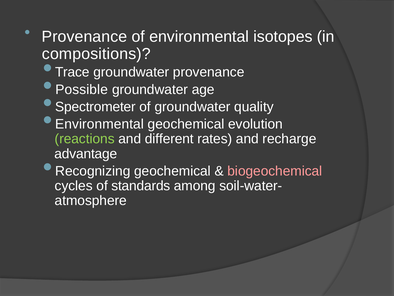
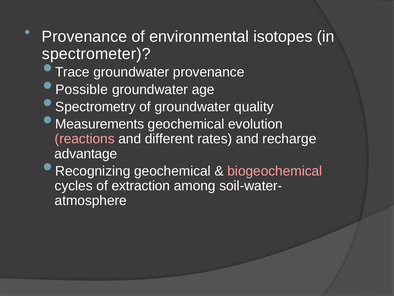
compositions: compositions -> spectrometer (96, 54)
Spectrometer: Spectrometer -> Spectrometry (95, 107)
Environmental: Environmental -> Measurements (100, 124)
reactions colour: light green -> pink (85, 139)
standards: standards -> extraction (141, 186)
